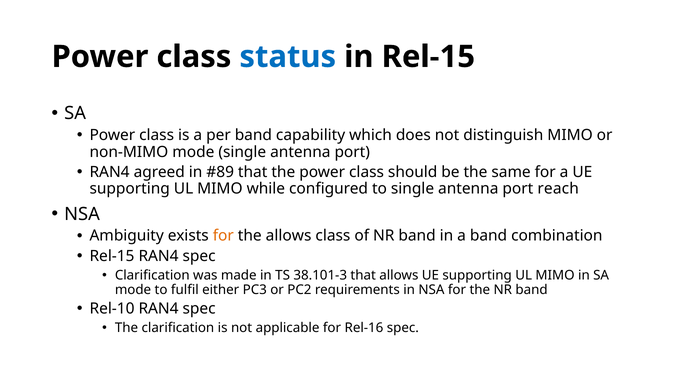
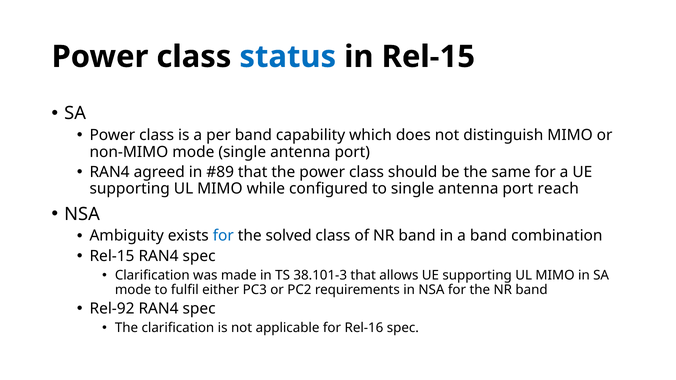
for colour: orange -> blue (223, 236)
the allows: allows -> solved (289, 236)
Rel-10: Rel-10 -> Rel-92 (112, 309)
